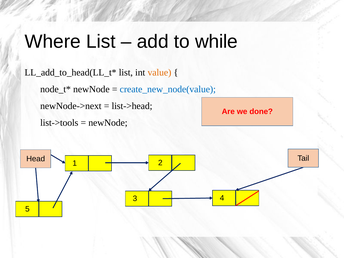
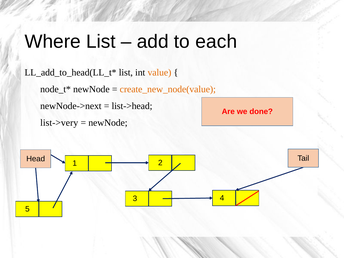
while: while -> each (216, 42)
create_new_node(value colour: blue -> orange (168, 89)
list->tools: list->tools -> list->very (59, 123)
